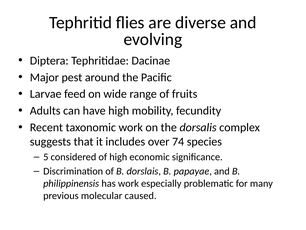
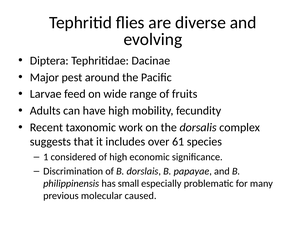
74: 74 -> 61 (178, 141)
5: 5 -> 1 (46, 157)
has work: work -> small (128, 183)
